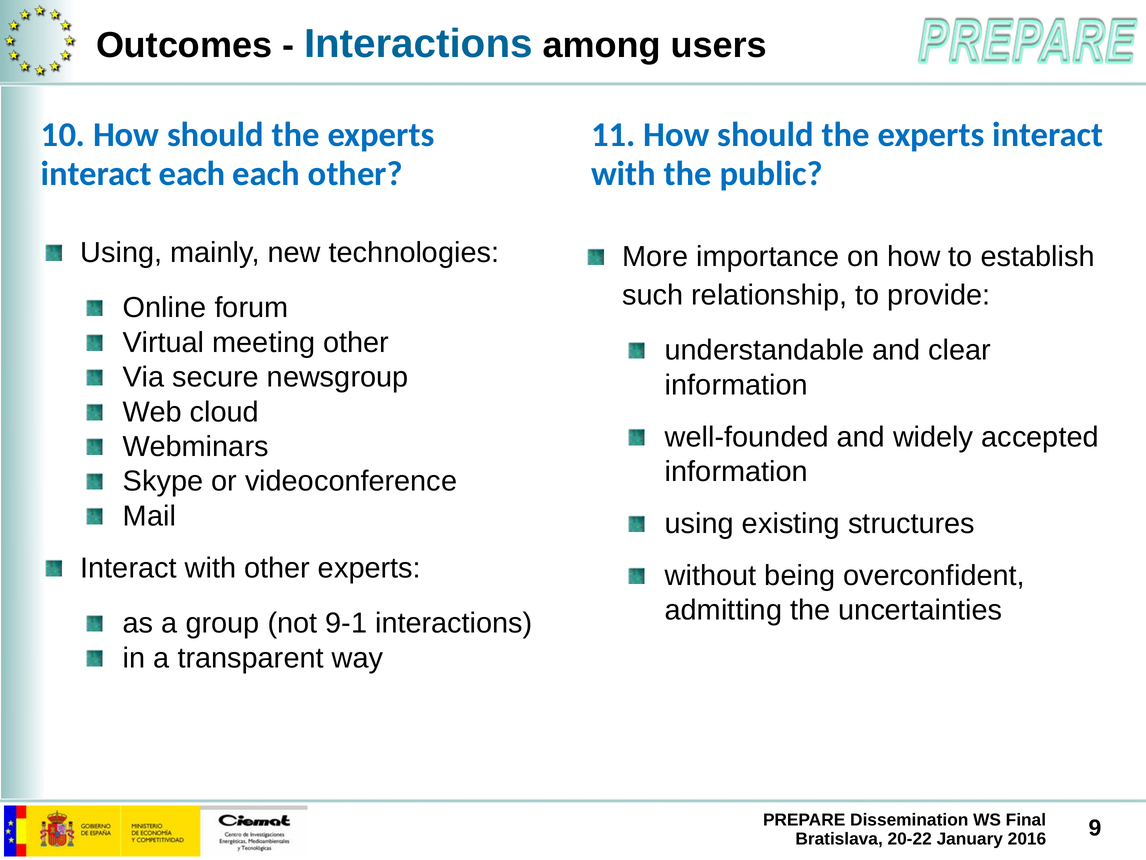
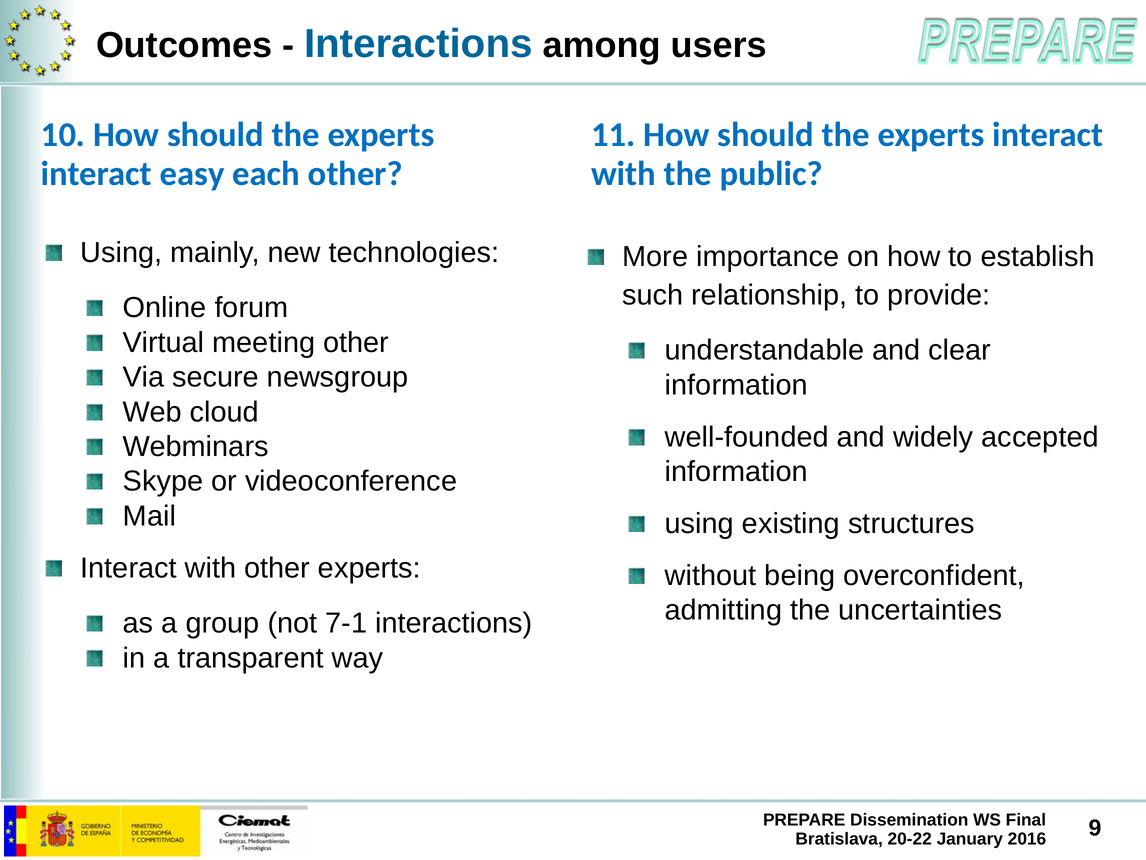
interact each: each -> easy (192, 174)
9-1: 9-1 -> 7-1 (346, 623)
